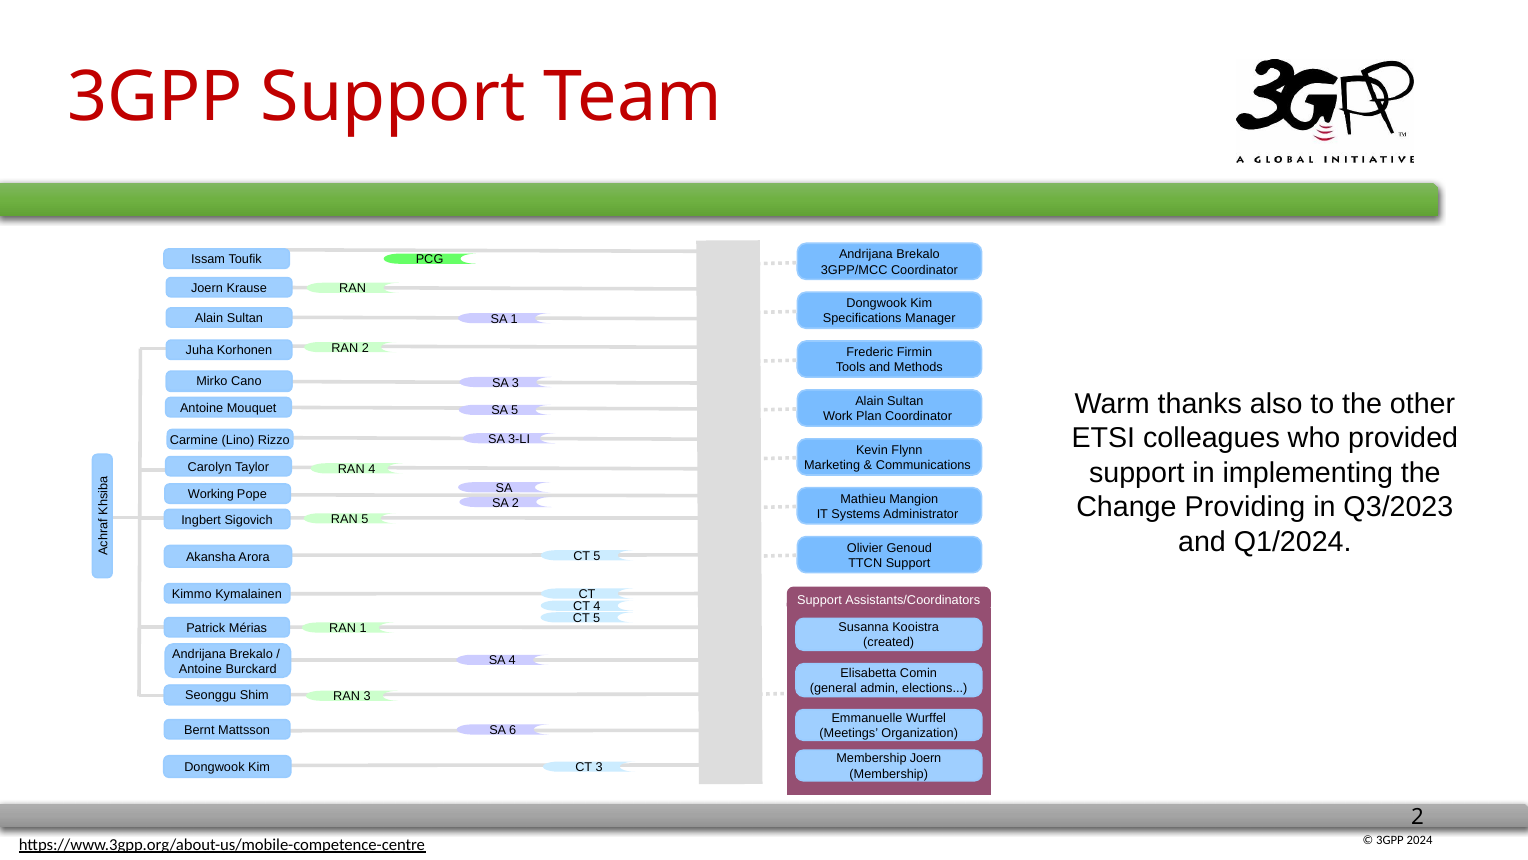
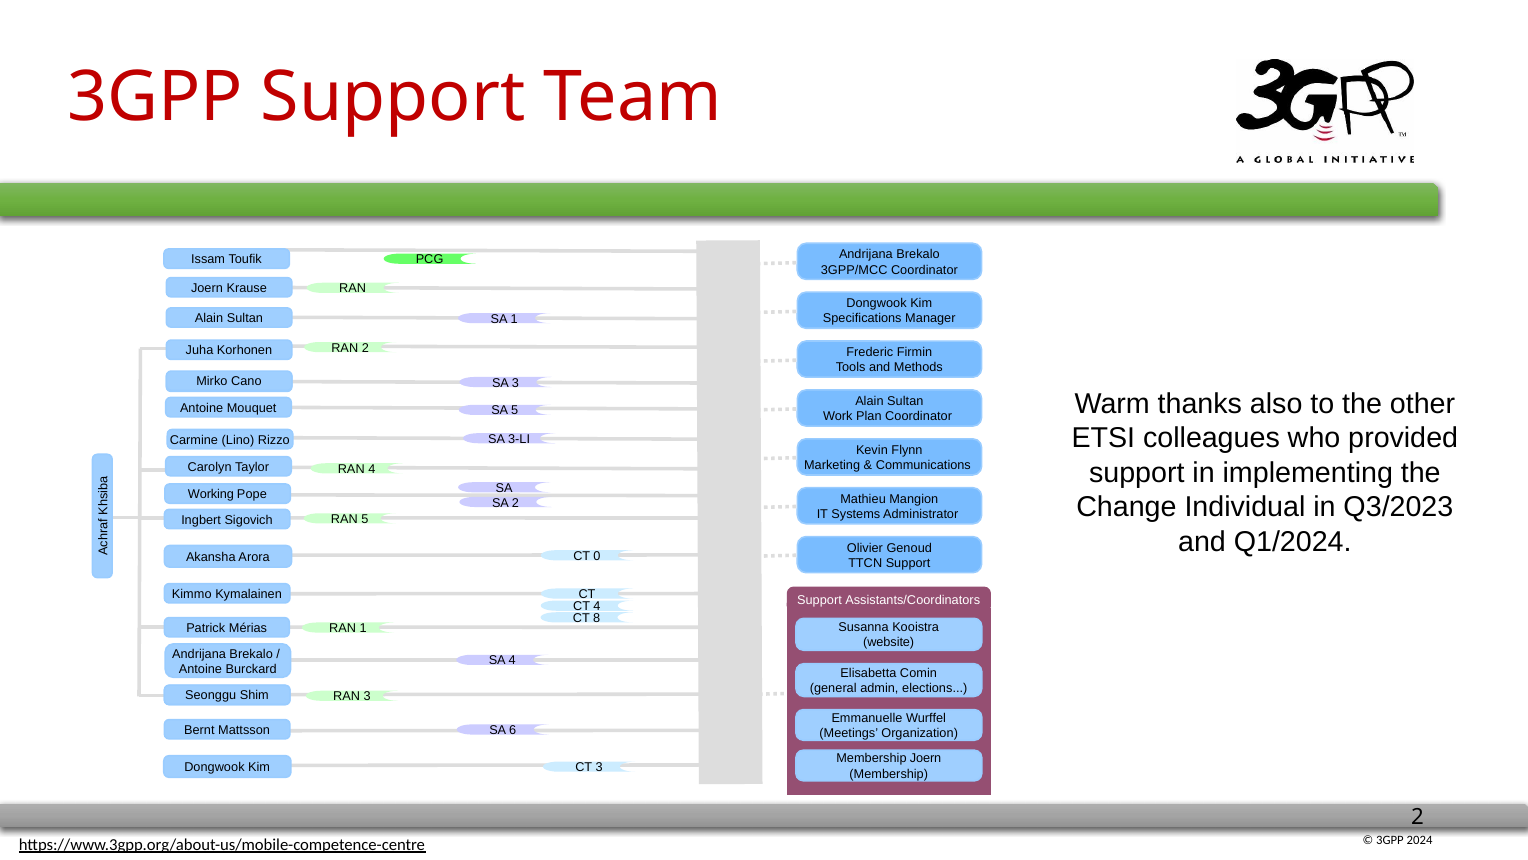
Providing: Providing -> Individual (1245, 507)
5: 5 -> 0 (597, 556)
5: 5 -> 8 (597, 618)
created: created -> website (889, 642)
